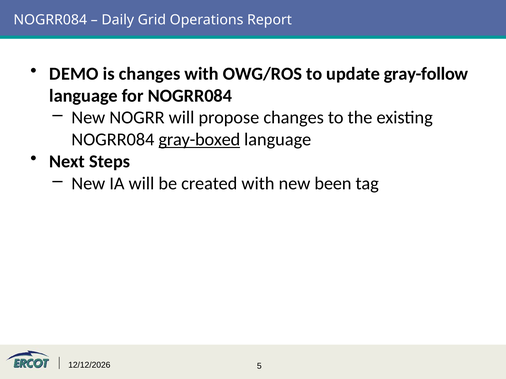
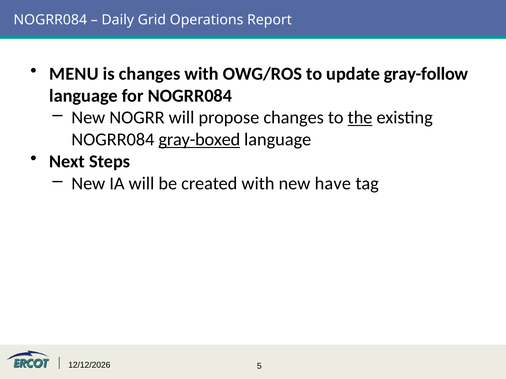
DEMO: DEMO -> MENU (74, 74)
the underline: none -> present (360, 118)
been: been -> have (333, 184)
